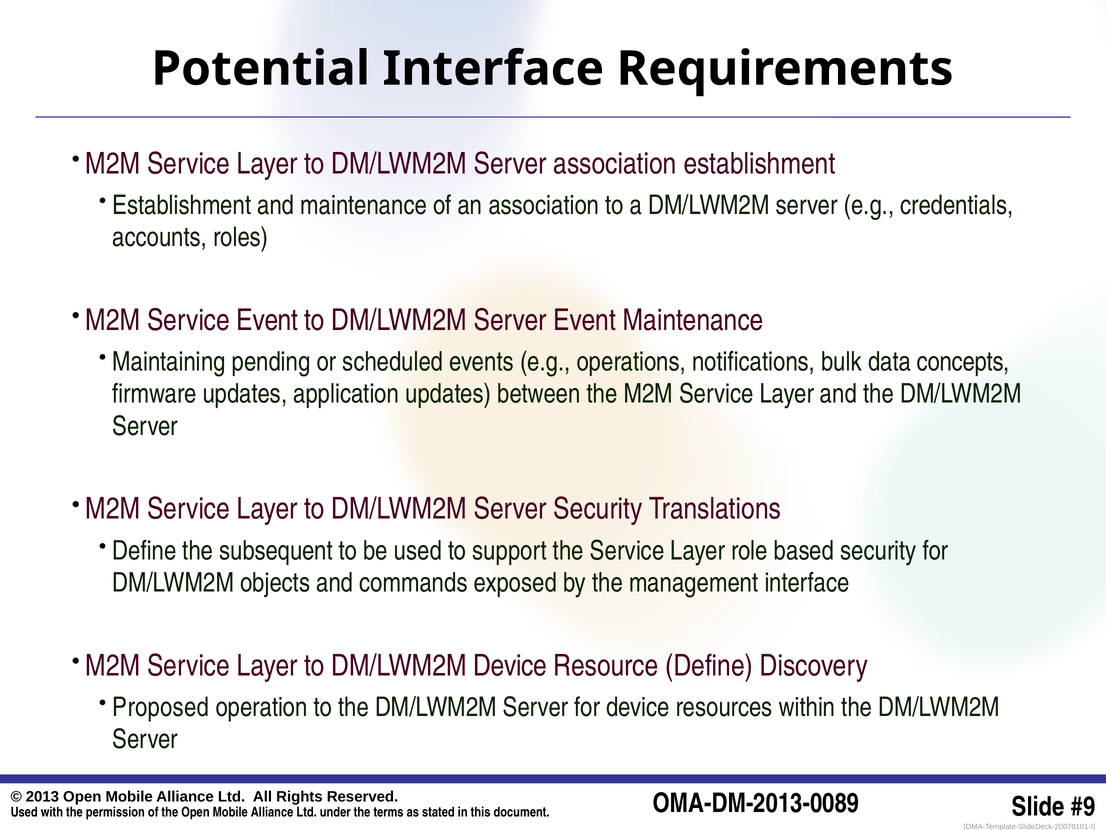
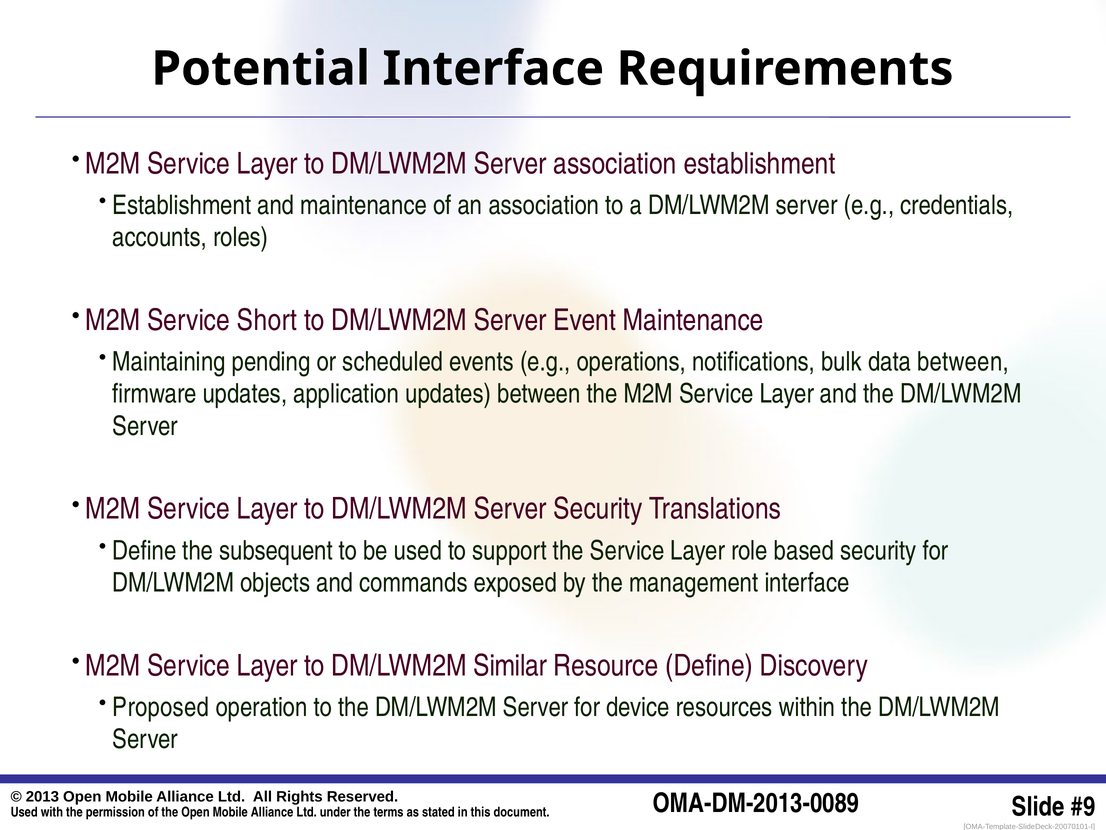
Service Event: Event -> Short (267, 320)
data concepts: concepts -> between (963, 361)
DM/LWM2M Device: Device -> Similar (510, 665)
